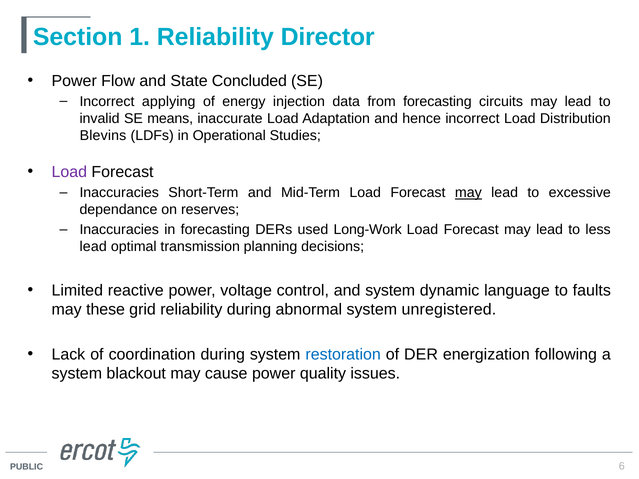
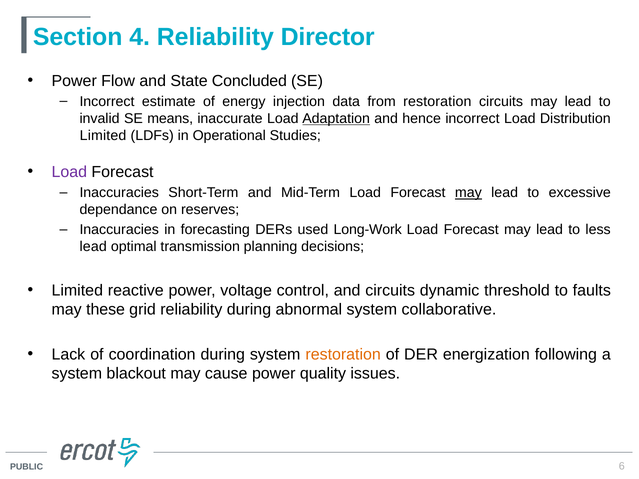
1: 1 -> 4 (140, 37)
applying: applying -> estimate (169, 102)
from forecasting: forecasting -> restoration (437, 102)
Adaptation underline: none -> present (336, 119)
Blevins: Blevins -> Limited (103, 136)
and system: system -> circuits (390, 291)
language: language -> threshold (517, 291)
unregistered: unregistered -> collaborative (449, 310)
restoration colour: blue -> orange (343, 355)
